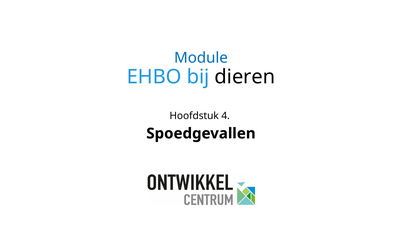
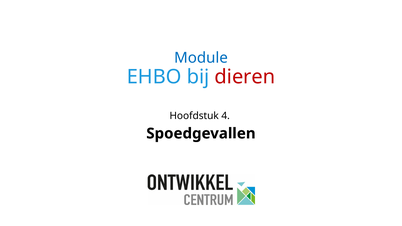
dieren colour: black -> red (245, 77)
